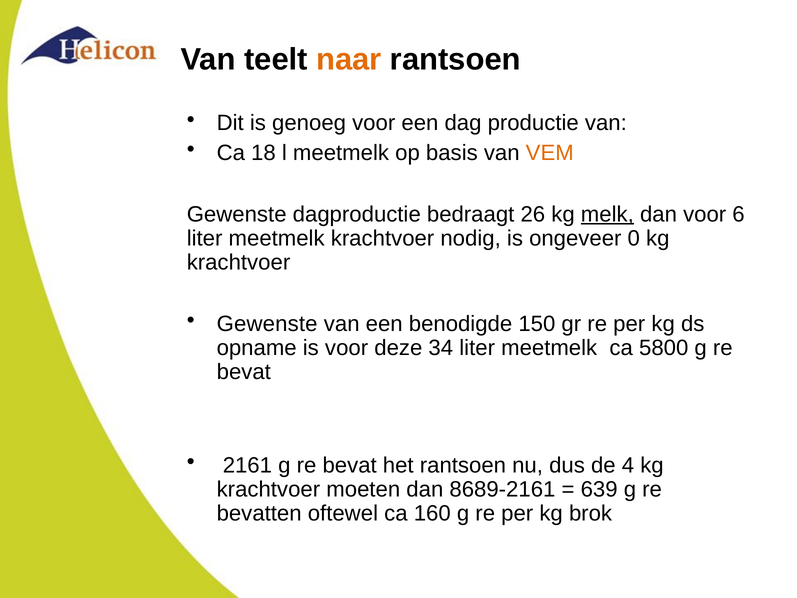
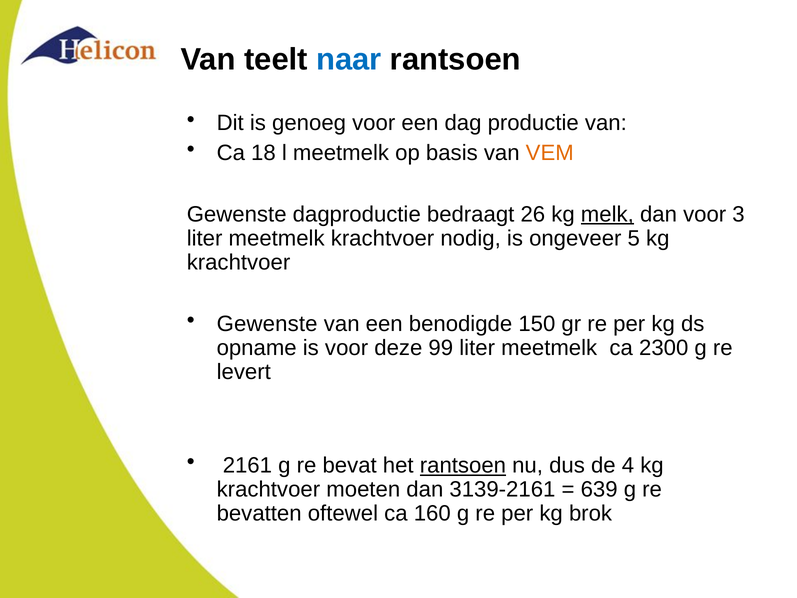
naar colour: orange -> blue (349, 59)
6: 6 -> 3 (739, 214)
0: 0 -> 5 (634, 238)
34: 34 -> 99 (441, 348)
5800: 5800 -> 2300 (664, 348)
bevat: bevat -> levert (244, 372)
rantsoen underline: none -> present (463, 465)
8689-2161: 8689-2161 -> 3139-2161 (502, 489)
